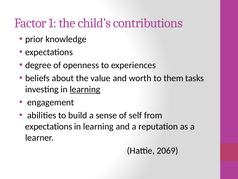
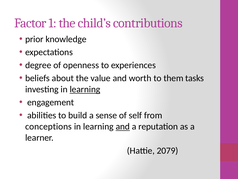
expectations: expectations -> conceptions (49, 126)
and underline: none -> present (123, 126)
2069: 2069 -> 2079 (168, 150)
